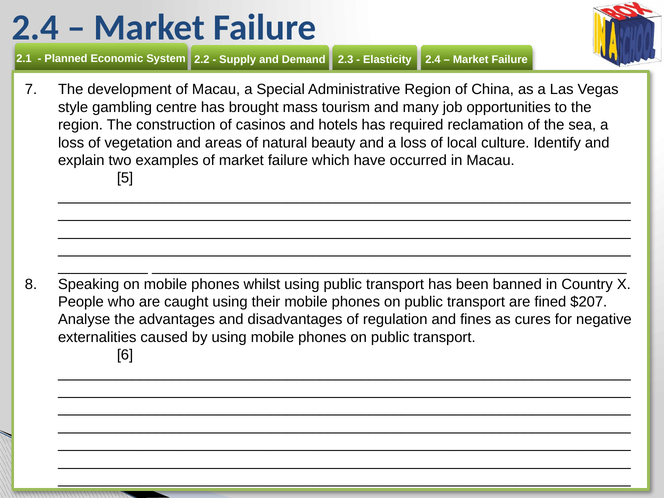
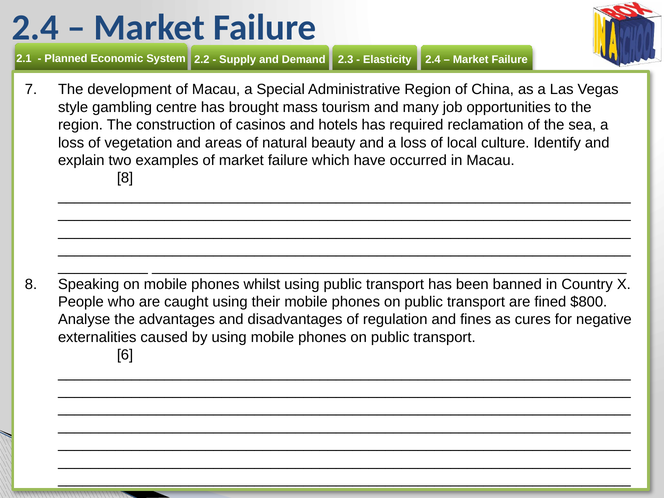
5: 5 -> 8 (125, 178)
$207: $207 -> $800 (589, 302)
